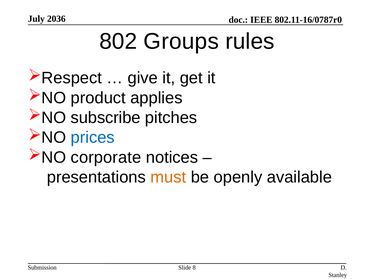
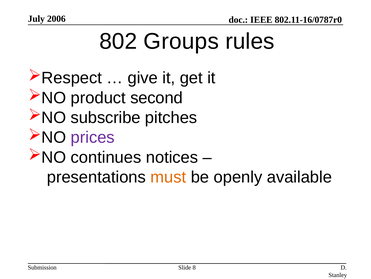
2036: 2036 -> 2006 (56, 19)
applies: applies -> second (156, 98)
prices colour: blue -> purple (93, 137)
corporate: corporate -> continues (106, 157)
